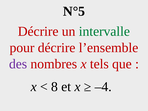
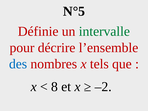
Décrire: Décrire -> Définie (38, 31)
des colour: purple -> blue (18, 64)
–4: –4 -> –2 (103, 87)
